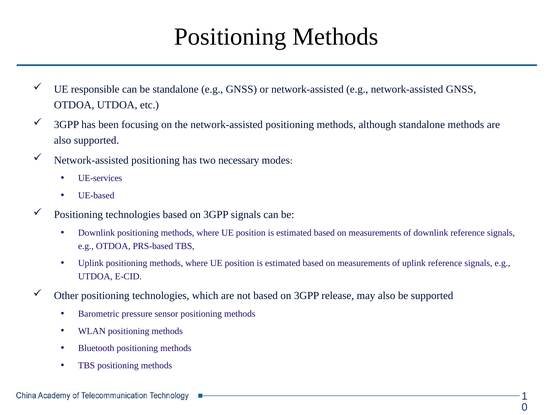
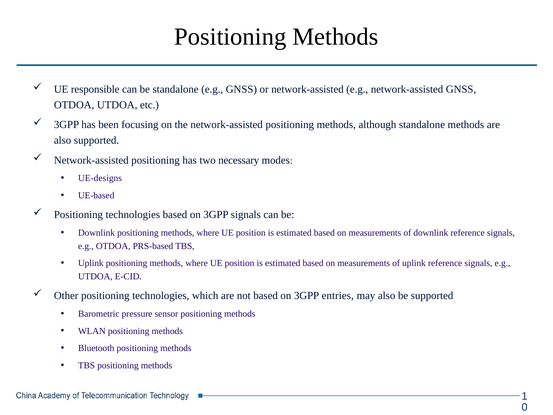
UE-services: UE-services -> UE-designs (100, 178)
release: release -> entries (338, 295)
